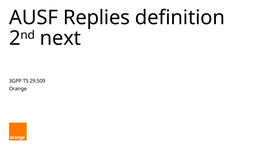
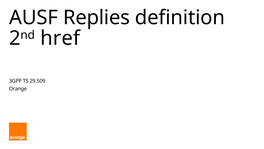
next: next -> href (60, 38)
